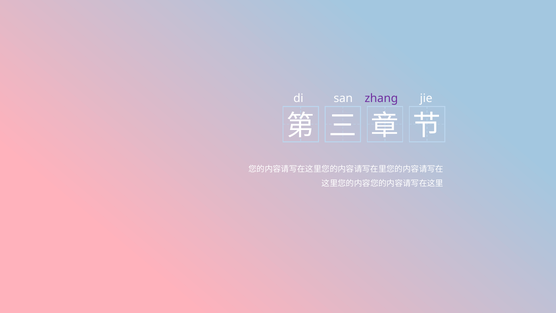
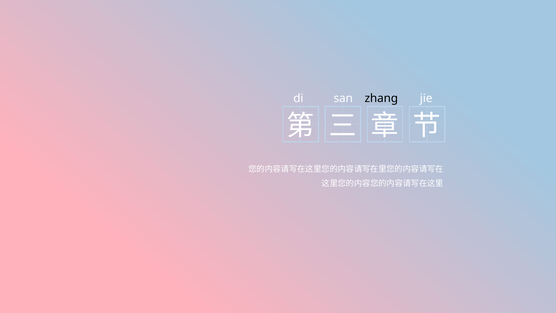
zhang colour: purple -> black (381, 98)
